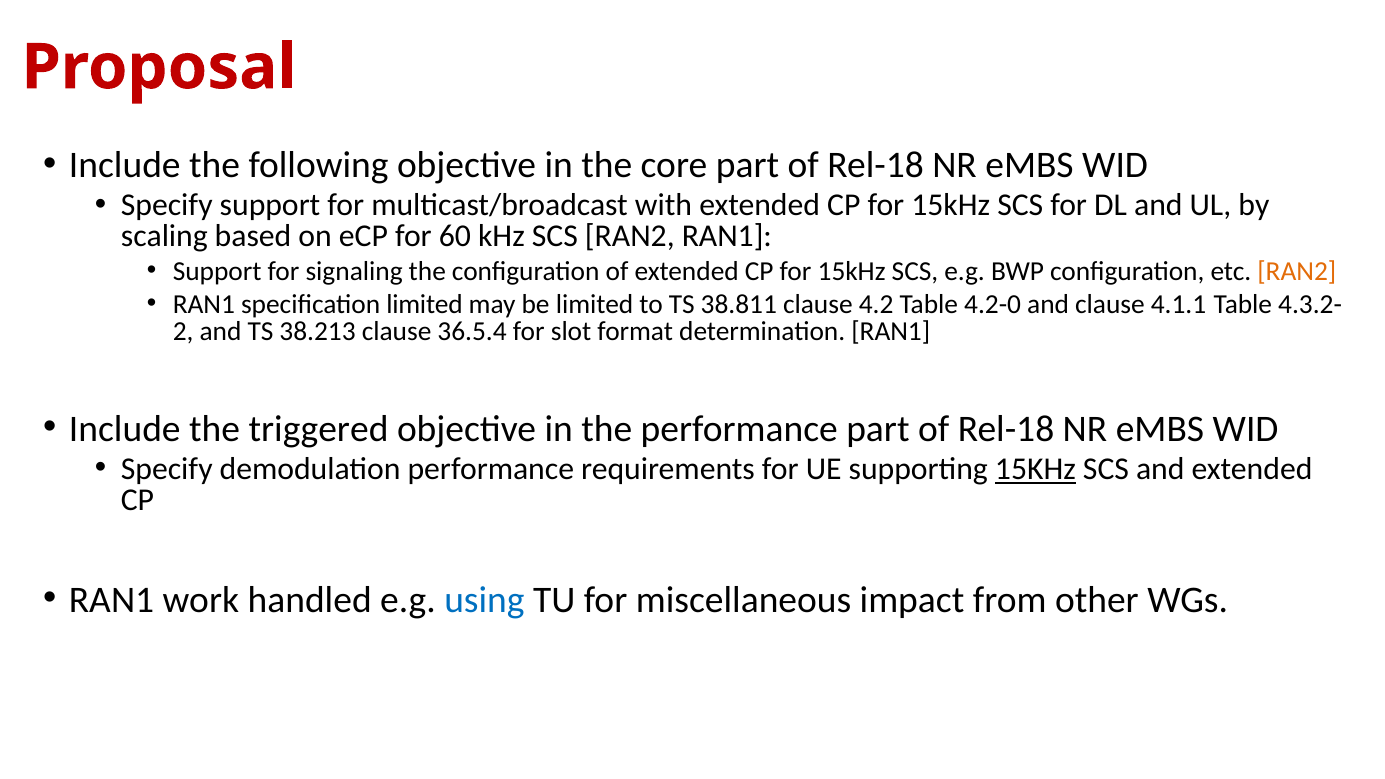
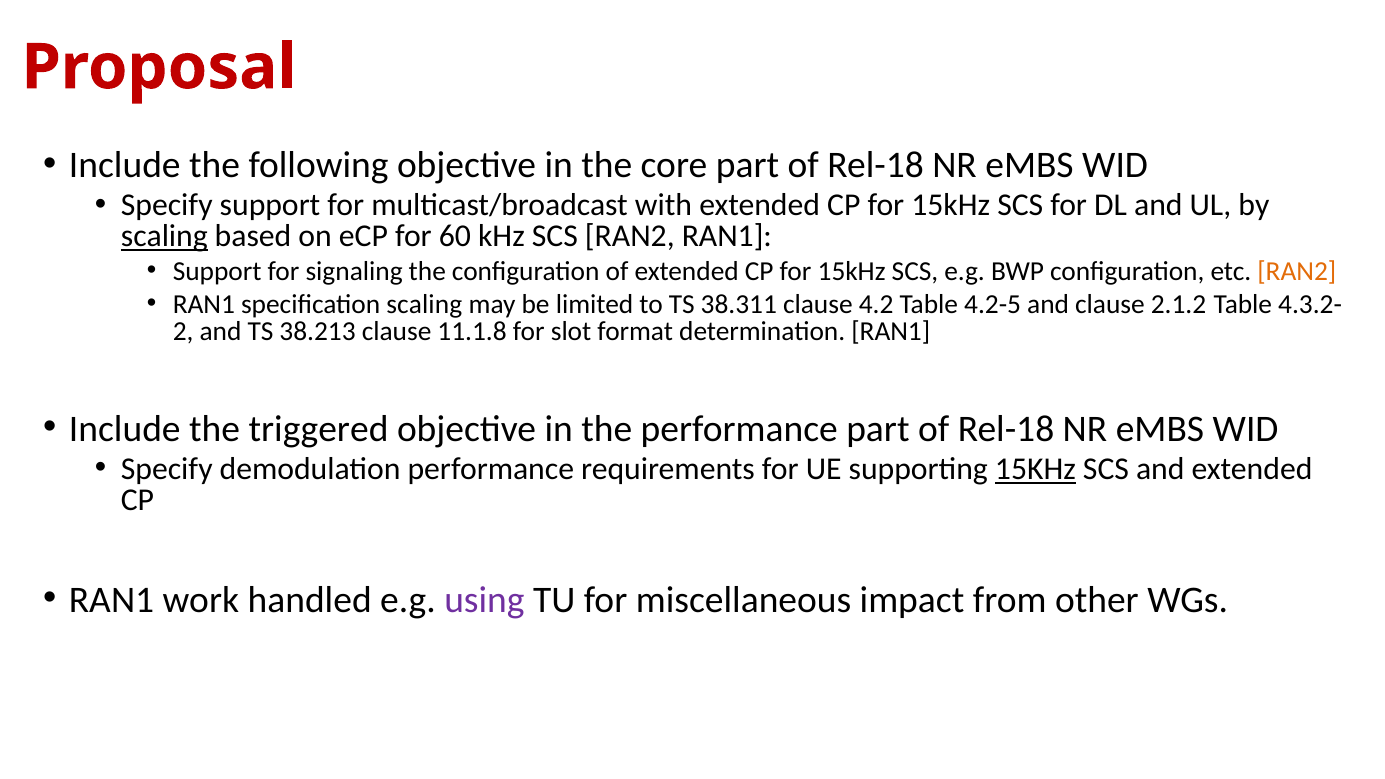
scaling underline: none -> present (164, 236)
specification limited: limited -> scaling (424, 305)
38.811: 38.811 -> 38.311 (739, 305)
4.2-0: 4.2-0 -> 4.2-5 (993, 305)
4.1.1: 4.1.1 -> 2.1.2 (1179, 305)
36.5.4: 36.5.4 -> 11.1.8 (472, 331)
using colour: blue -> purple (484, 600)
